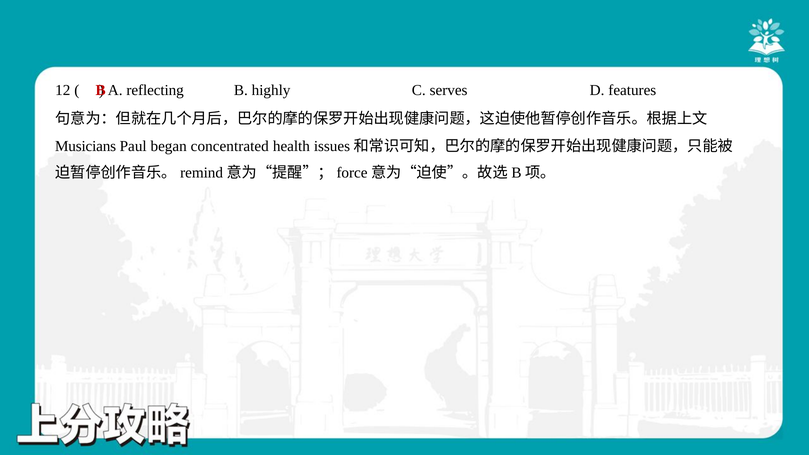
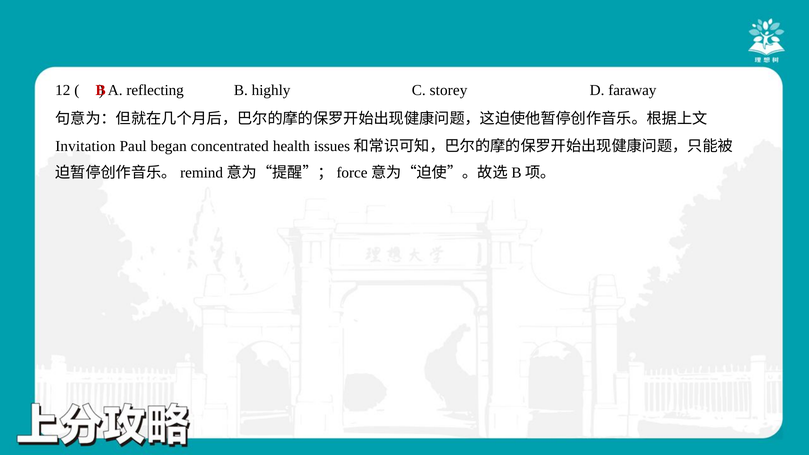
serves: serves -> storey (448, 90)
features: features -> faraway (632, 90)
Musicians: Musicians -> Invitation (85, 146)
